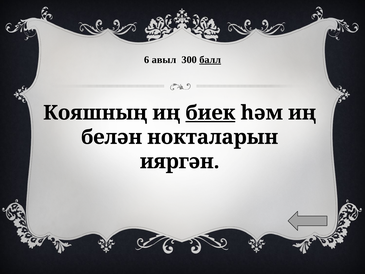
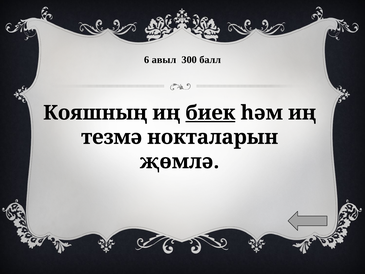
балл underline: present -> none (210, 60)
белән: белән -> тезмә (112, 137)
ияргән: ияргән -> җөмлә (180, 161)
